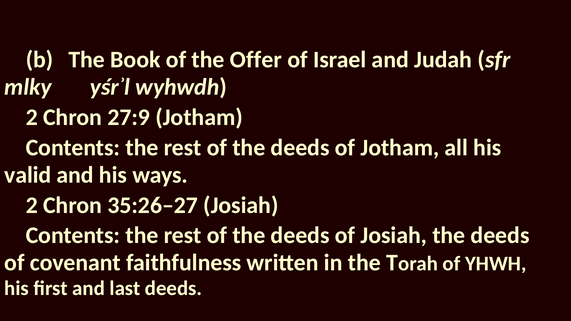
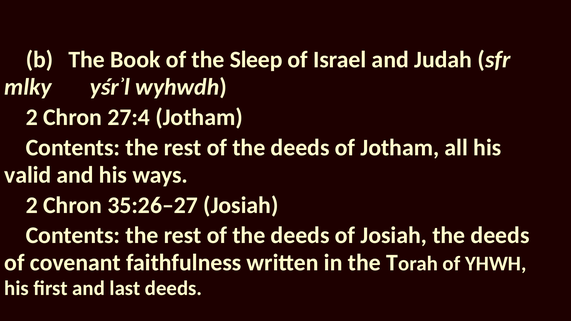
Offer: Offer -> Sleep (256, 60)
27:9: 27:9 -> 27:4 (129, 117)
